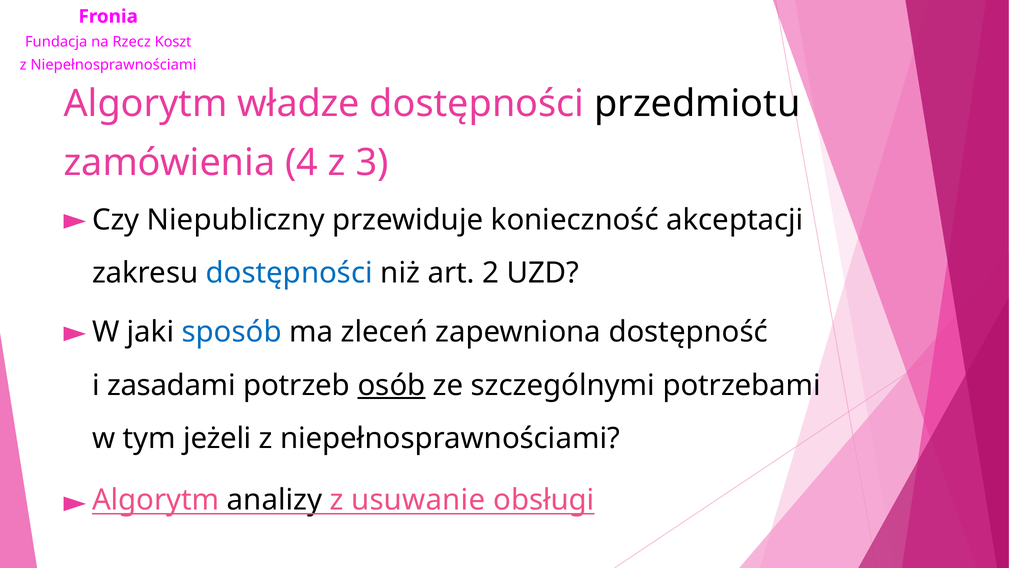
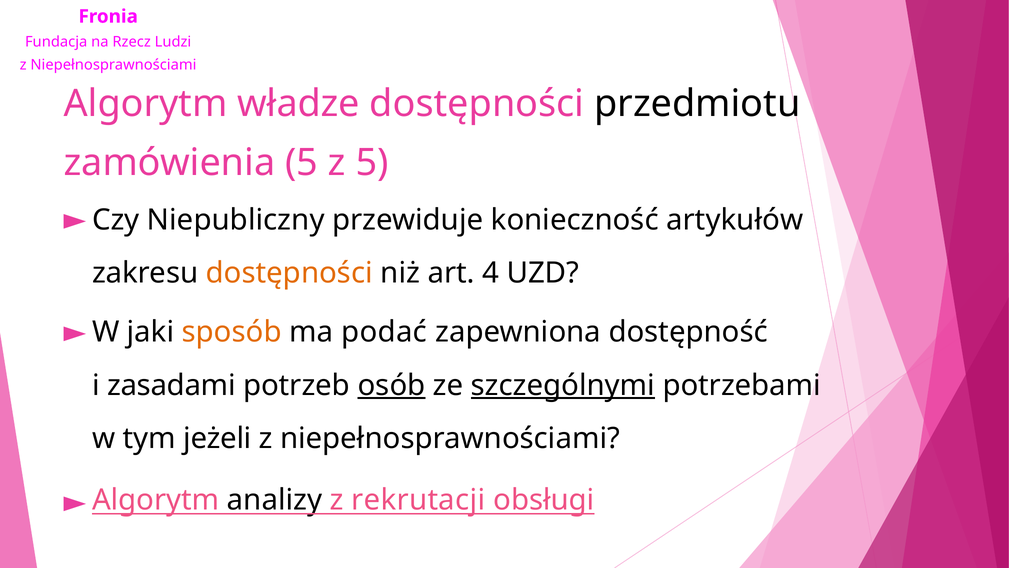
Koszt: Koszt -> Ludzi (173, 42)
zamówienia 4: 4 -> 5 (302, 163)
z 3: 3 -> 5 (372, 163)
akceptacji: akceptacji -> artykułów (735, 220)
dostępności colour: blue -> orange (289, 273)
2: 2 -> 4 (491, 273)
sposób colour: blue -> orange (232, 332)
zleceń: zleceń -> podać (384, 332)
szczególnymi underline: none -> present (563, 385)
usuwanie: usuwanie -> rekrutacji (418, 500)
